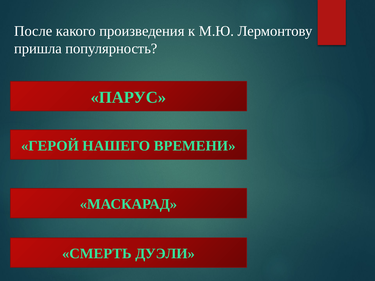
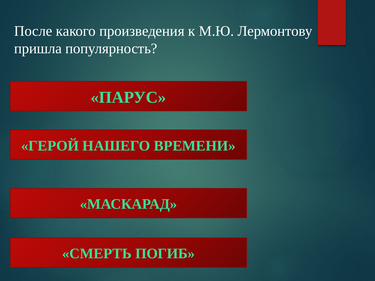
ДУЭЛИ: ДУЭЛИ -> ПОГИБ (165, 254)
